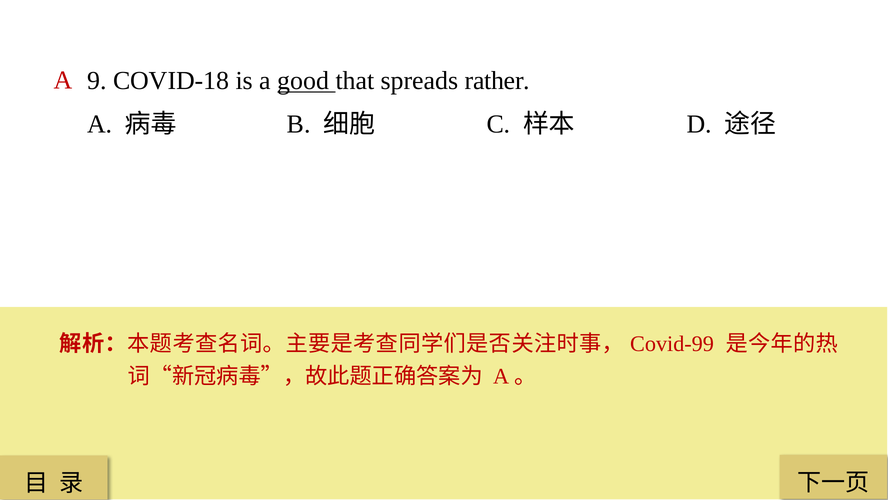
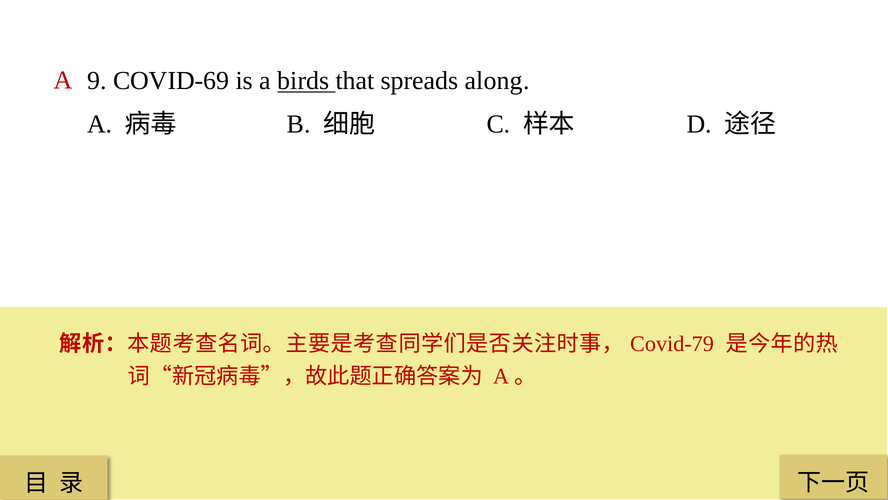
COVID-18: COVID-18 -> COVID-69 (171, 81)
good: good -> birds (303, 81)
rather: rather -> along (497, 81)
Covid-99: Covid-99 -> Covid-79 (672, 343)
